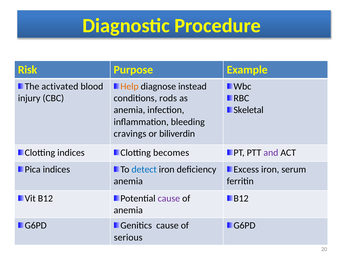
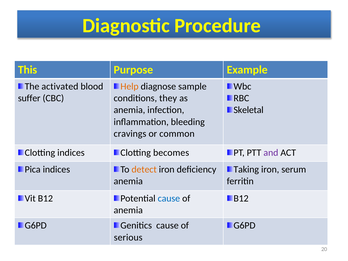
Risk: Risk -> This (28, 70)
instead: instead -> sample (192, 86)
injury: injury -> suffer (29, 98)
rods: rods -> they (168, 98)
biliverdin: biliverdin -> common (177, 134)
detect colour: blue -> orange (144, 169)
Excess: Excess -> Taking (246, 169)
cause colour: purple -> blue (169, 198)
